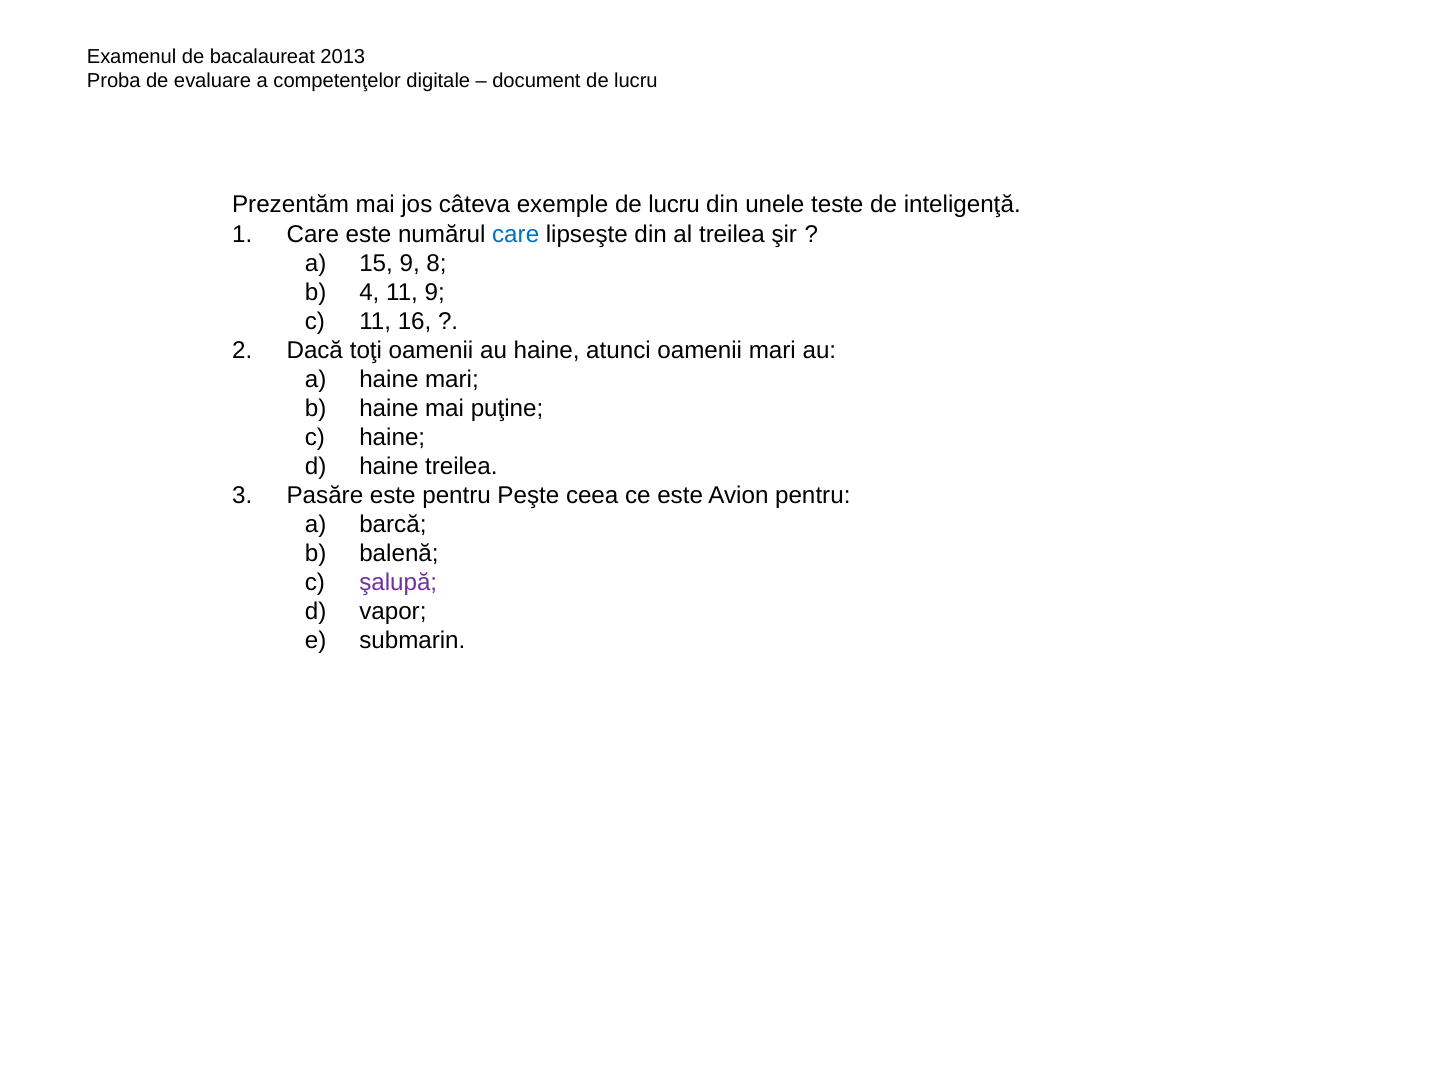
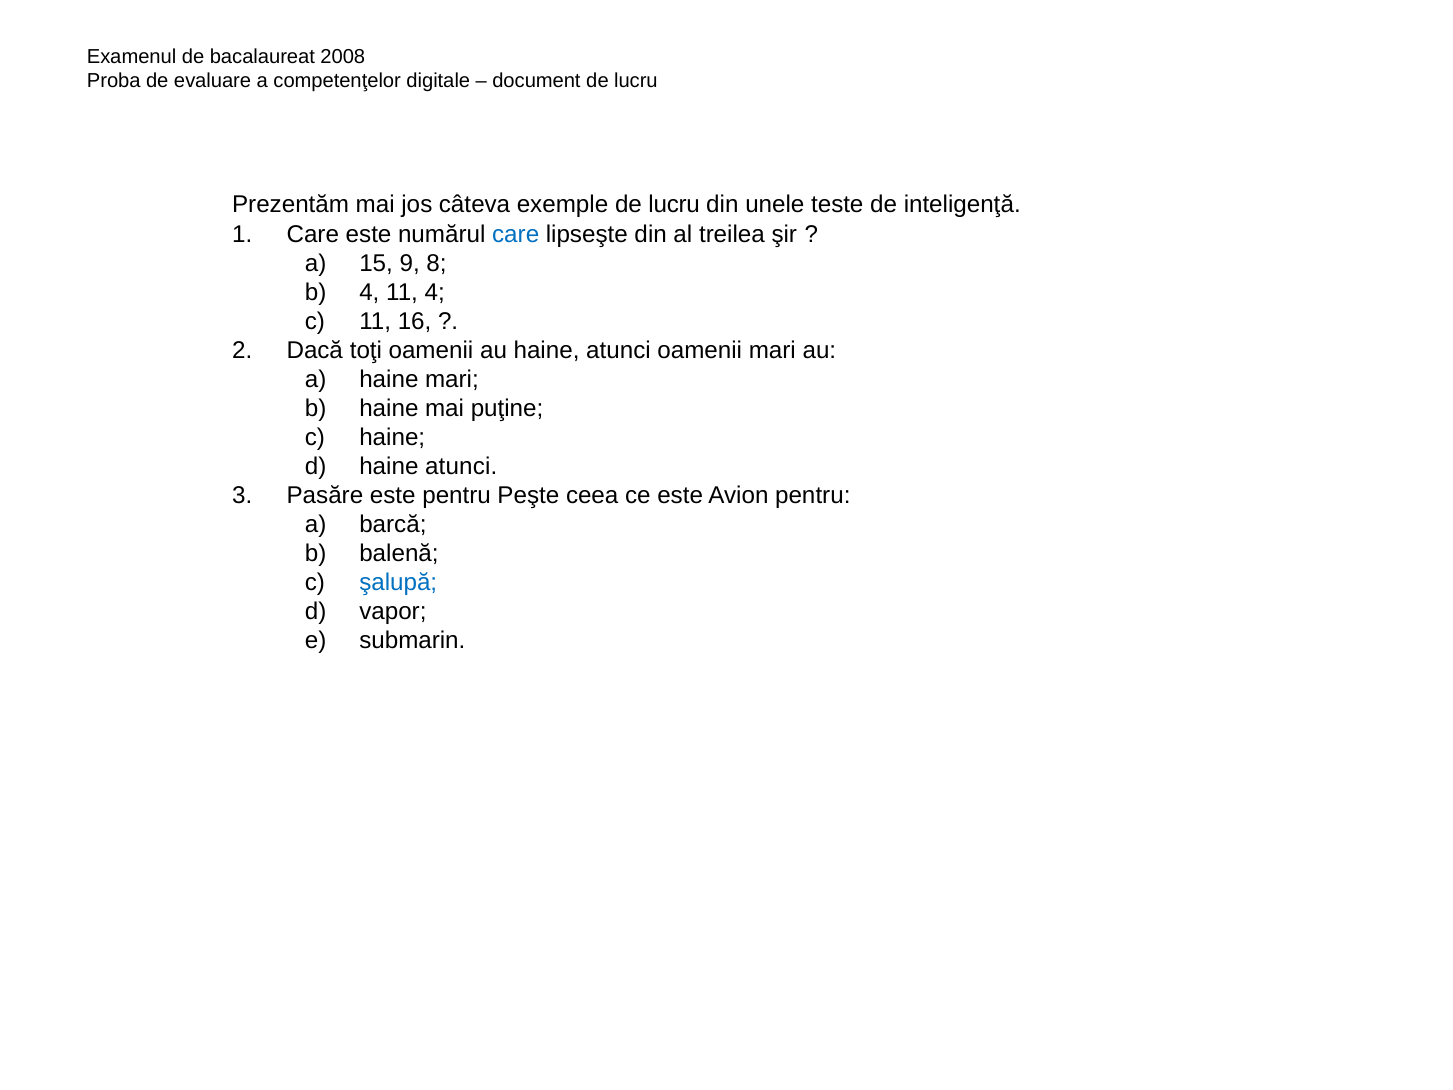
2013: 2013 -> 2008 (343, 57)
11 9: 9 -> 4 (435, 292)
treilea: treilea -> atunci (461, 466)
şalupă colour: purple -> blue (398, 583)
